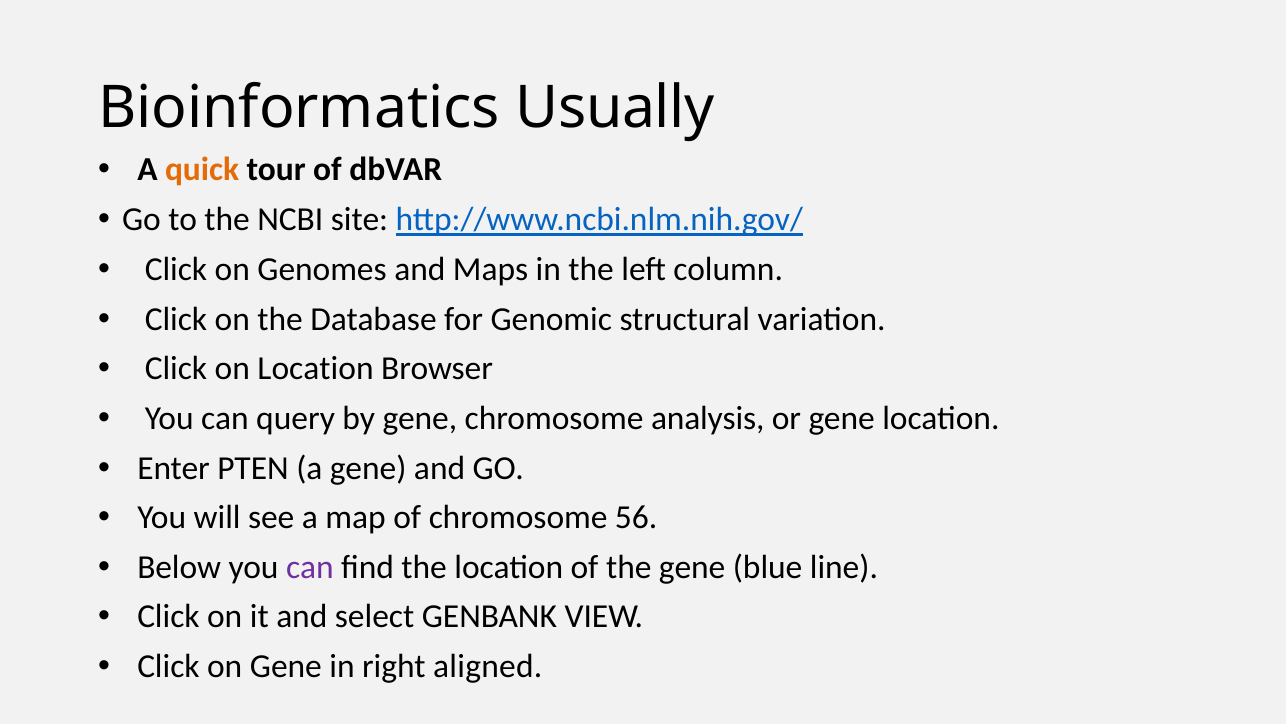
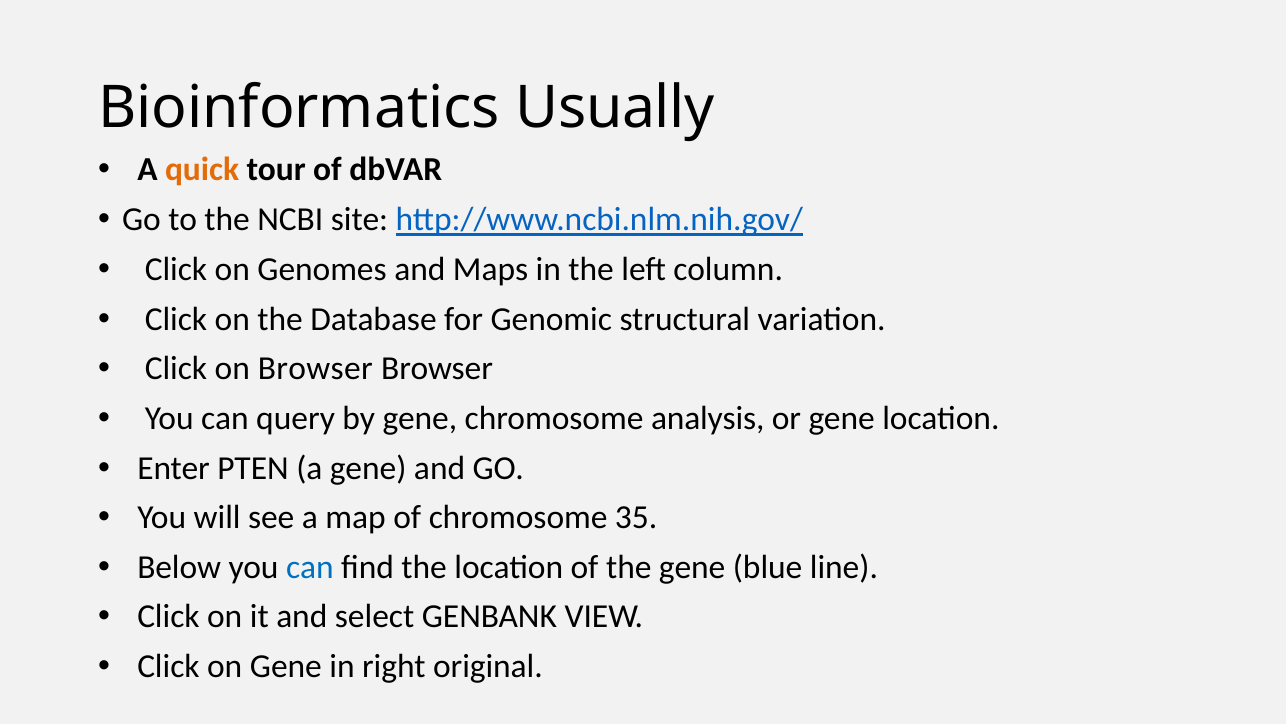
on Location: Location -> Browser (315, 369)
56: 56 -> 35 (636, 517)
can colour: purple -> blue (310, 567)
aligned: aligned -> original (488, 666)
